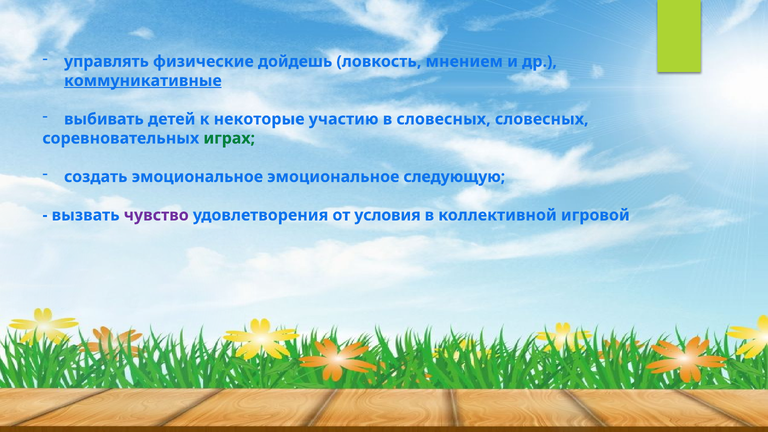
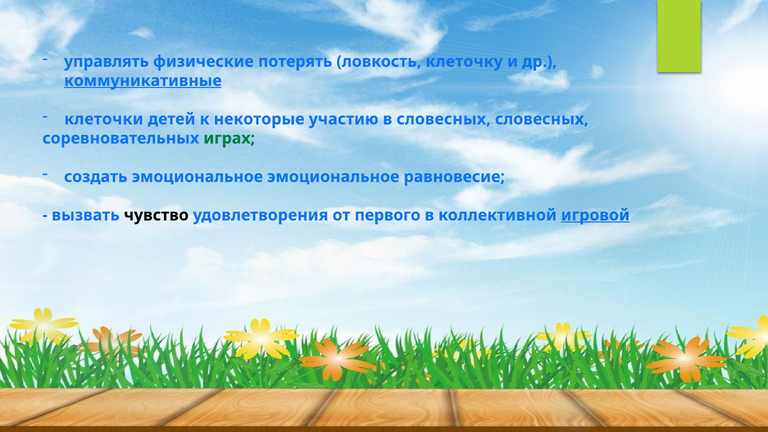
дойдешь: дойдешь -> потерять (295, 61)
мнением: мнением -> клеточку (464, 61)
выбивать: выбивать -> клеточки (104, 119)
следующую: следующую -> равновесие (454, 177)
чувство colour: purple -> black (156, 215)
условия: условия -> первого (388, 215)
игровой underline: none -> present (595, 215)
